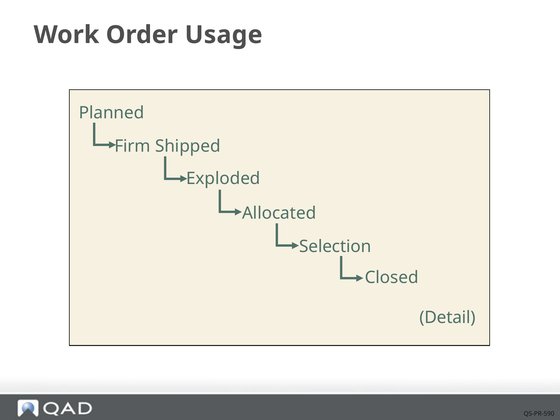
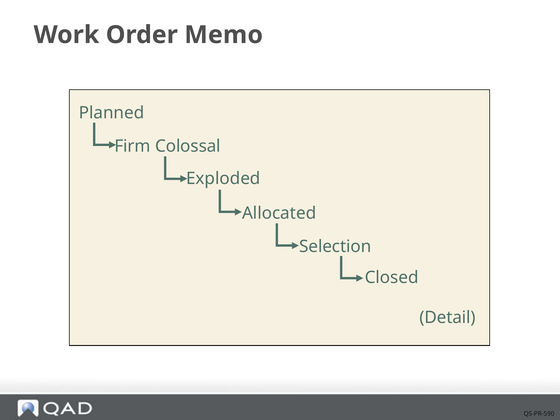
Usage: Usage -> Memo (224, 35)
Shipped: Shipped -> Colossal (188, 146)
